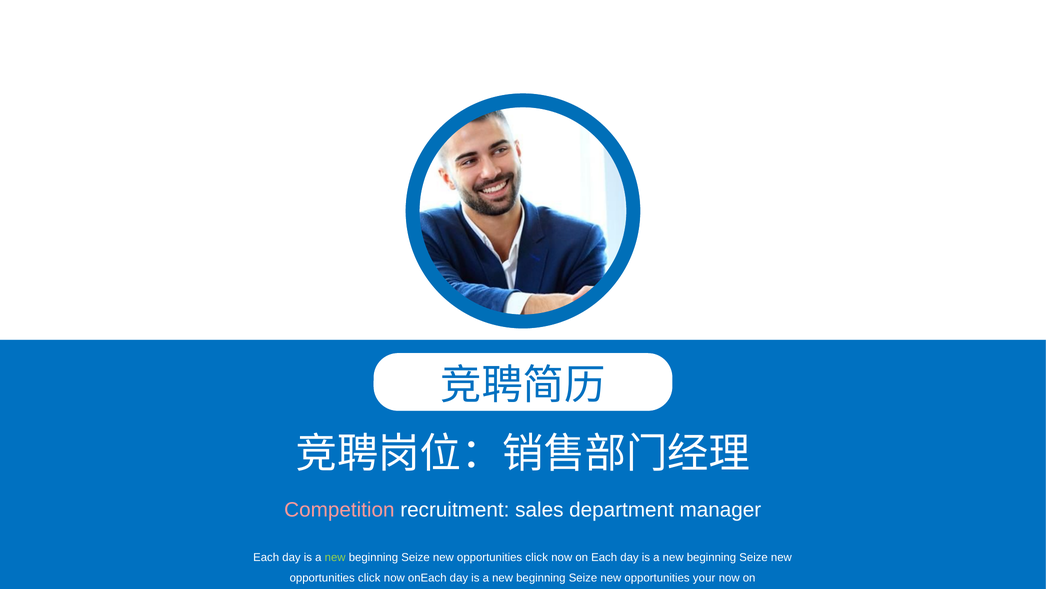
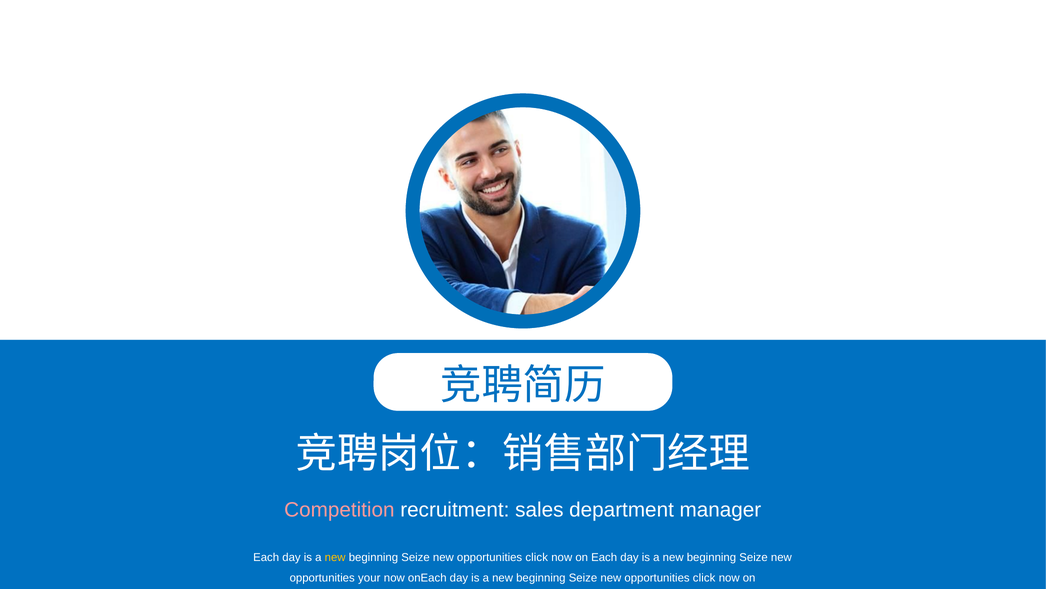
new colour: light green -> yellow (335, 557)
click: click -> your (369, 577)
your: your -> click (704, 577)
